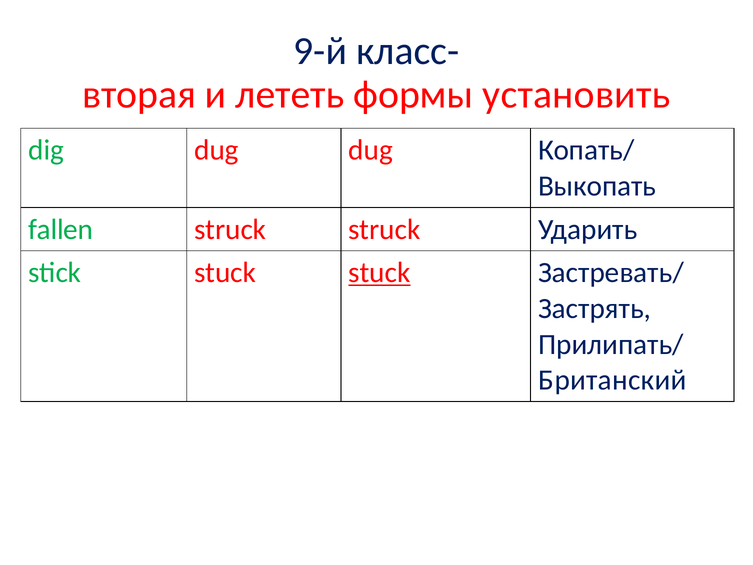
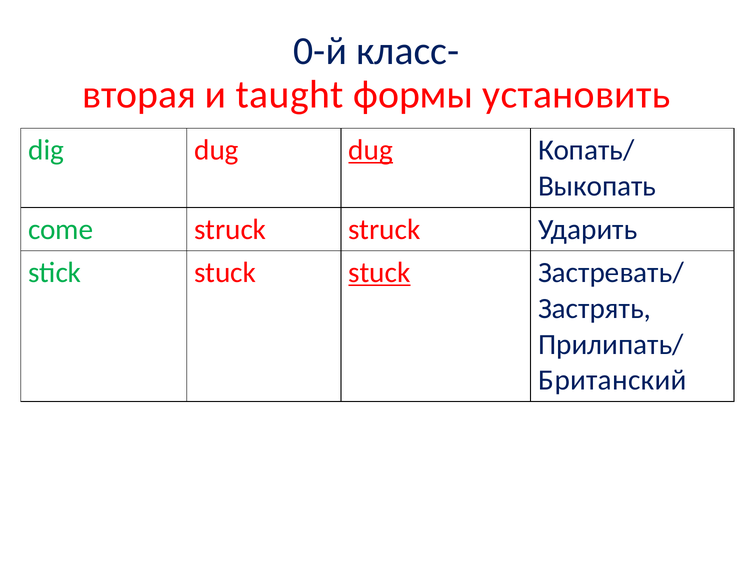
9-й: 9-й -> 0-й (320, 51)
лететь: лететь -> taught (290, 95)
dug underline: none -> present (371, 150)
fallen: fallen -> come (61, 229)
